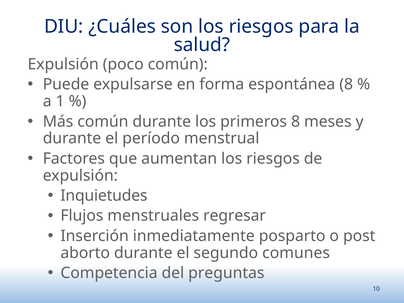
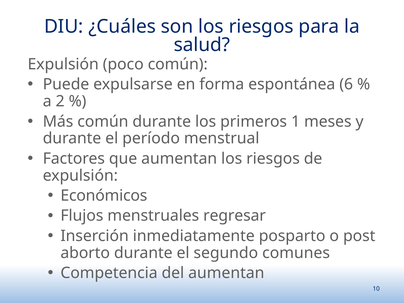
espontánea 8: 8 -> 6 (346, 84)
1: 1 -> 2 (60, 101)
primeros 8: 8 -> 1 (296, 122)
Inquietudes: Inquietudes -> Económicos (104, 196)
del preguntas: preguntas -> aumentan (226, 273)
